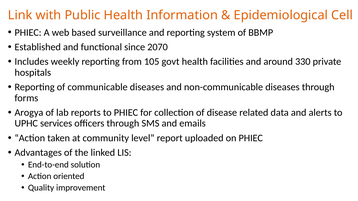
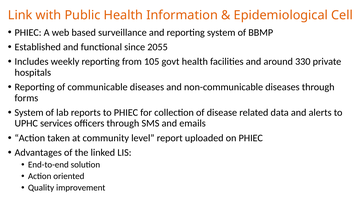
2070: 2070 -> 2055 (158, 47)
Arogya: Arogya -> System (29, 113)
